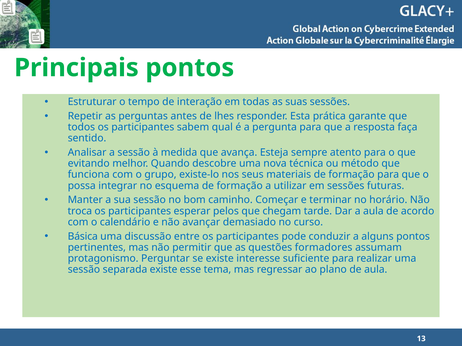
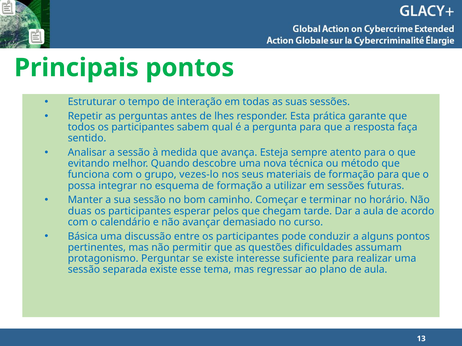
existe-lo: existe-lo -> vezes-lo (199, 175)
troca: troca -> duas (80, 211)
formadores: formadores -> dificuldades (324, 248)
